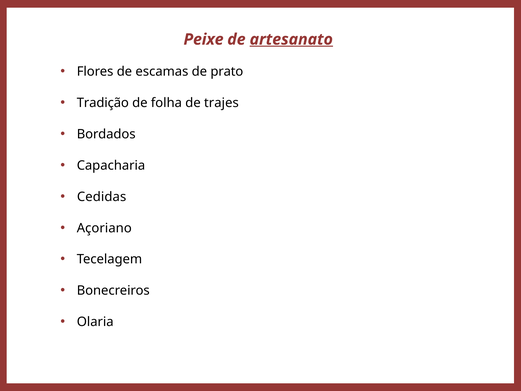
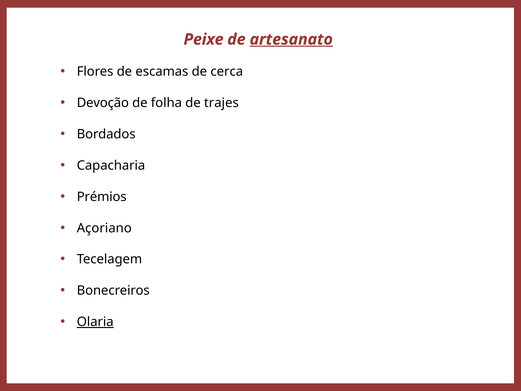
prato: prato -> cerca (227, 72)
Tradição: Tradição -> Devoção (103, 103)
Cedidas: Cedidas -> Prémios (102, 197)
Olaria underline: none -> present (95, 322)
